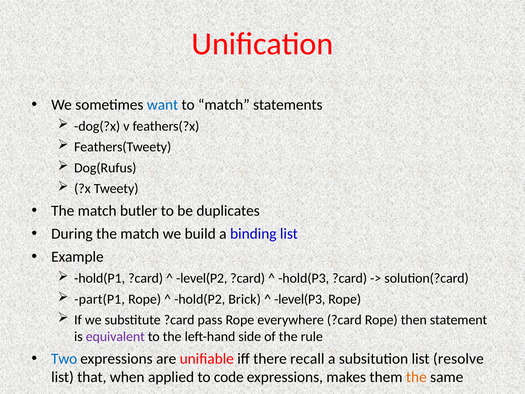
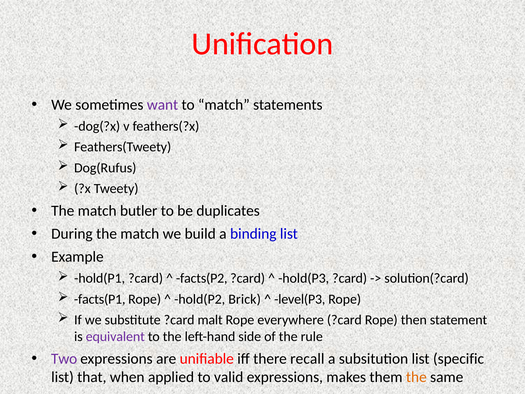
want colour: blue -> purple (163, 105)
level(P2: level(P2 -> facts(P2 (202, 278)
part(P1: part(P1 -> facts(P1 (100, 299)
pass: pass -> malt (210, 320)
Two colour: blue -> purple (64, 359)
resolve: resolve -> specific (459, 359)
code: code -> valid (229, 377)
